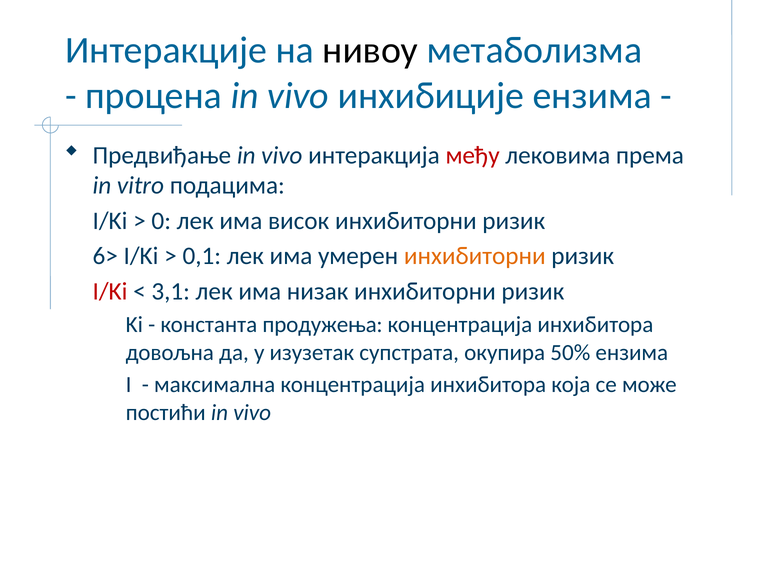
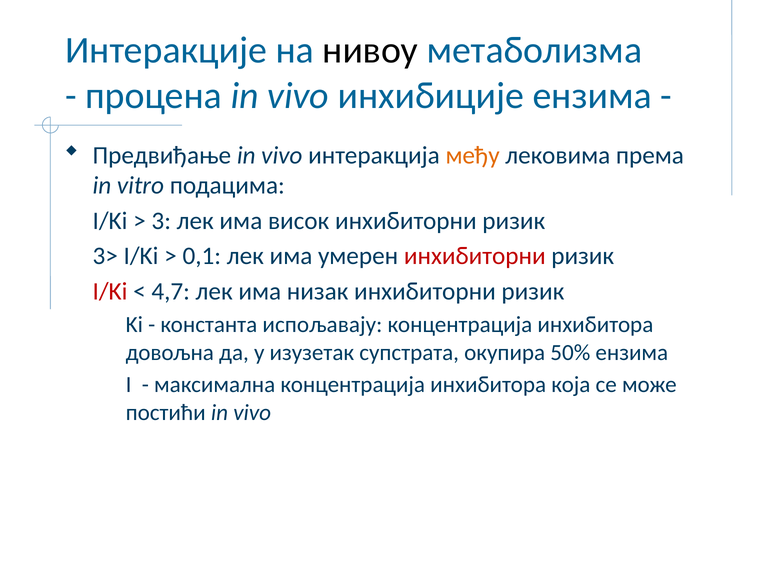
међу colour: red -> orange (473, 156)
0: 0 -> 3 (161, 221)
6>: 6> -> 3> (105, 256)
инхибиторни colour: orange -> red (475, 256)
3,1: 3,1 -> 4,7 (171, 292)
продужења: продужења -> испољавају (322, 325)
